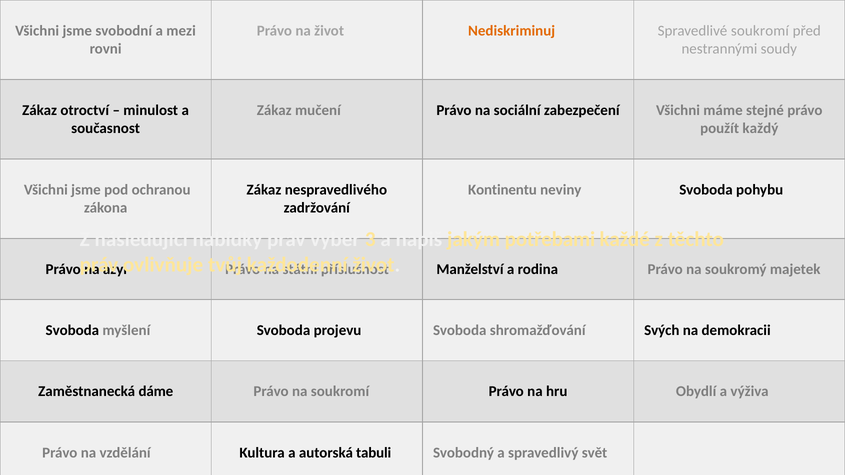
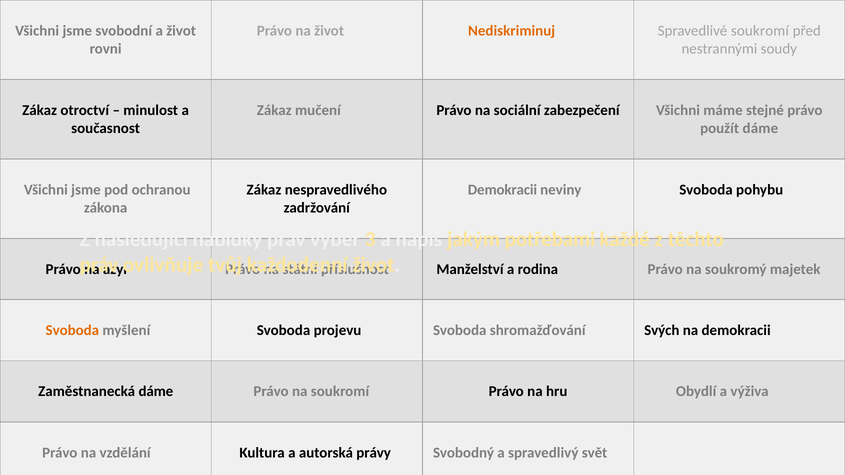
a mezi: mezi -> život (181, 31)
použít každý: každý -> dáme (760, 129)
Kontinentu: Kontinentu -> Demokracii (502, 190)
Svoboda colour: black -> orange (72, 331)
tabuli: tabuli -> právy (374, 453)
